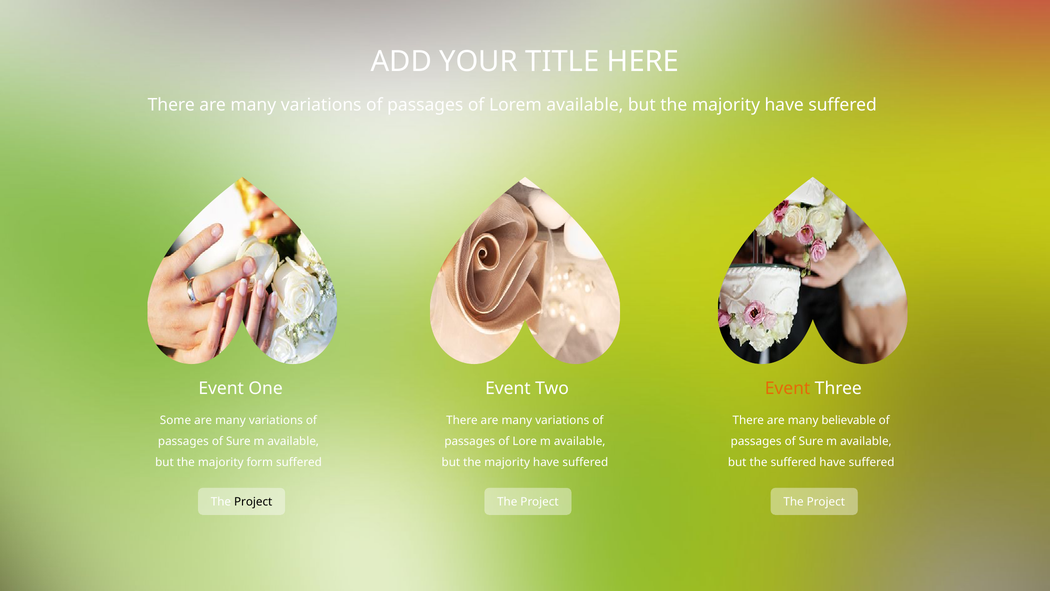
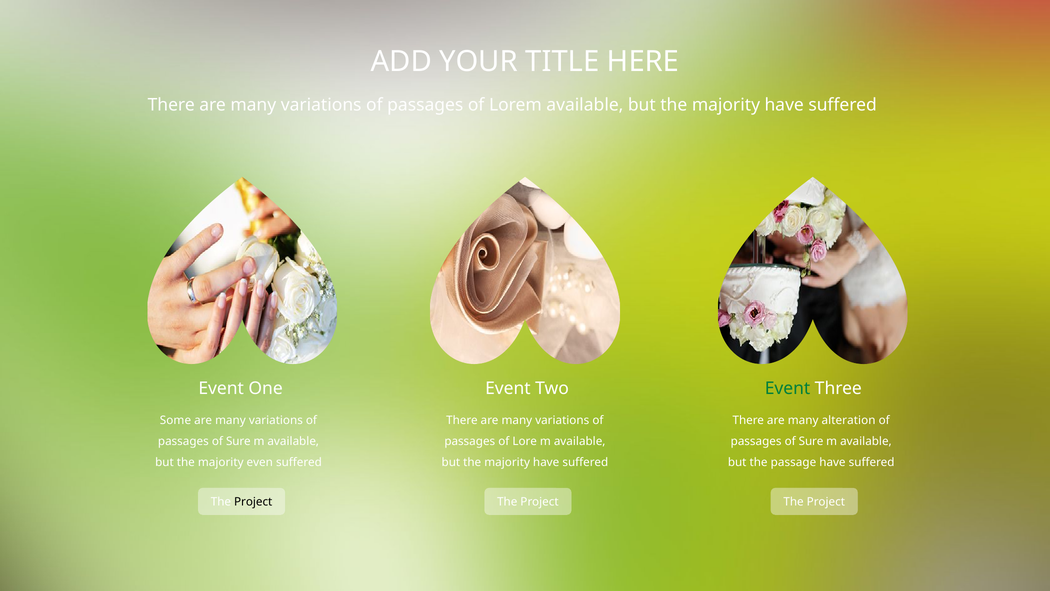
Event colour: orange -> green (787, 388)
believable: believable -> alteration (849, 420)
form: form -> even (260, 462)
the suffered: suffered -> passage (793, 462)
